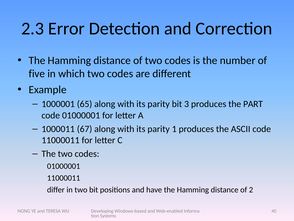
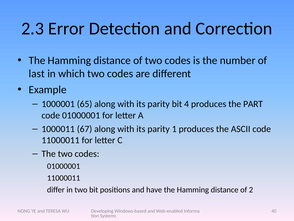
five: five -> last (37, 74)
3: 3 -> 4 (187, 104)
